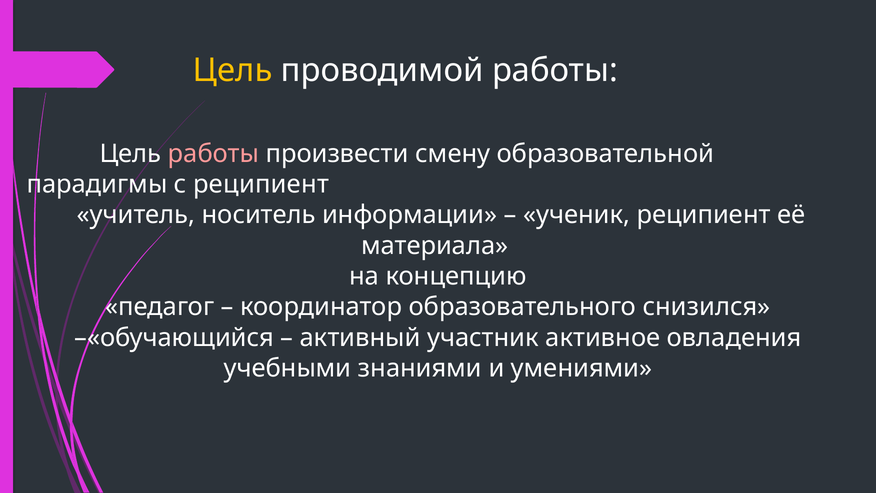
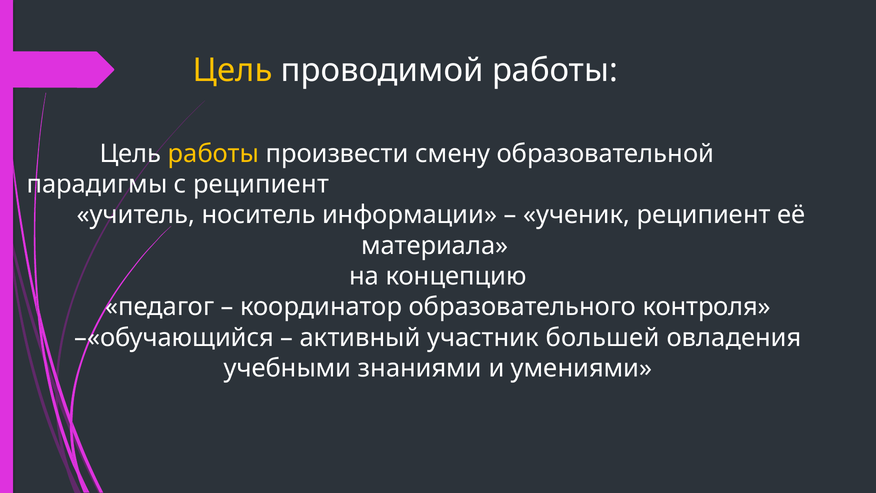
работы colour: pink -> yellow (213, 154)
снизился: снизился -> контроля (707, 307)
активное: активное -> большей (603, 338)
